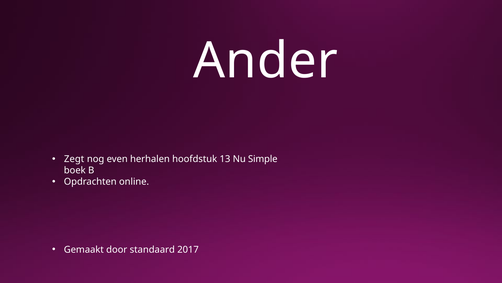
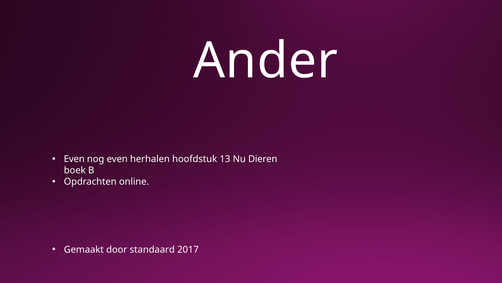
Zegt: Zegt -> Even (74, 159)
Simple: Simple -> Dieren (263, 159)
